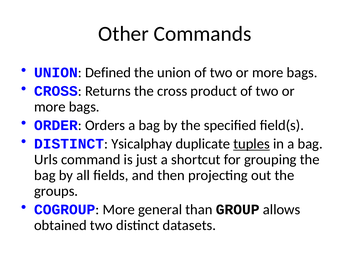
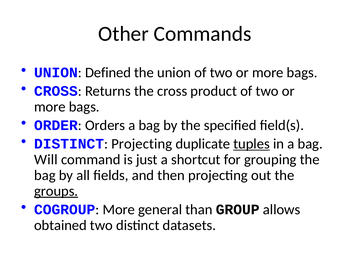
DISTINCT Ysicalphay: Ysicalphay -> Projecting (142, 144)
Urls: Urls -> Will (46, 160)
groups underline: none -> present (56, 191)
